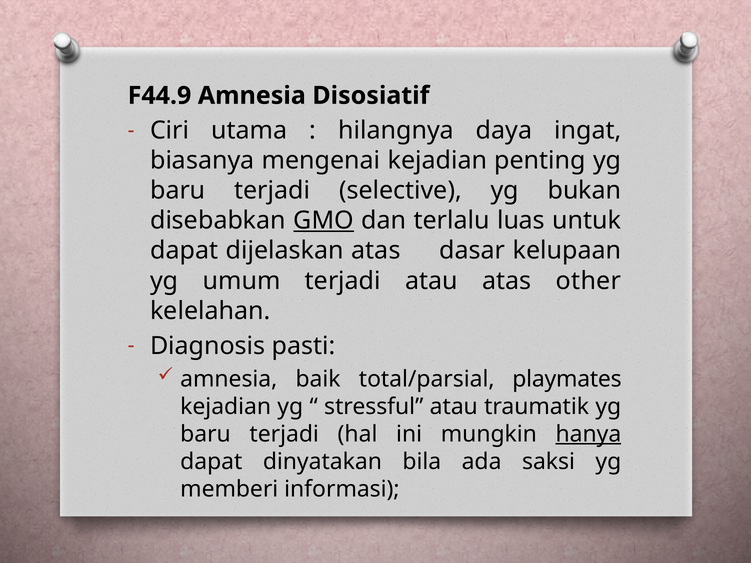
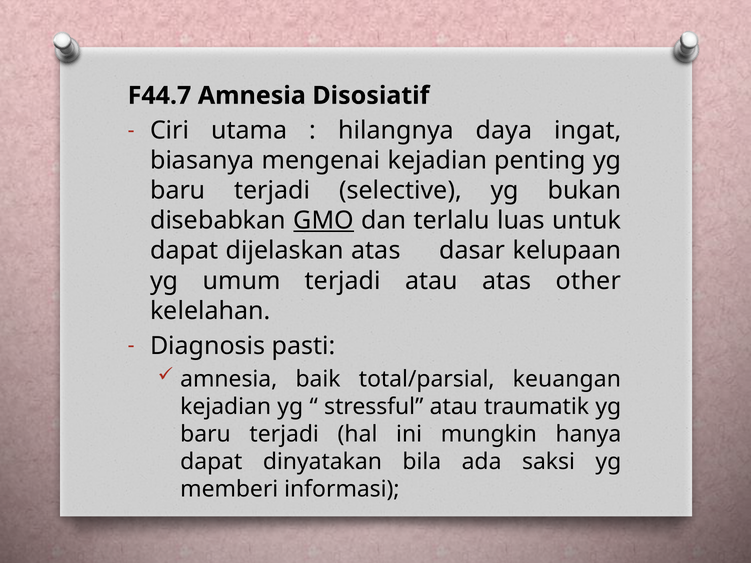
F44.9: F44.9 -> F44.7 (159, 96)
playmates: playmates -> keuangan (567, 379)
hanya underline: present -> none (588, 434)
